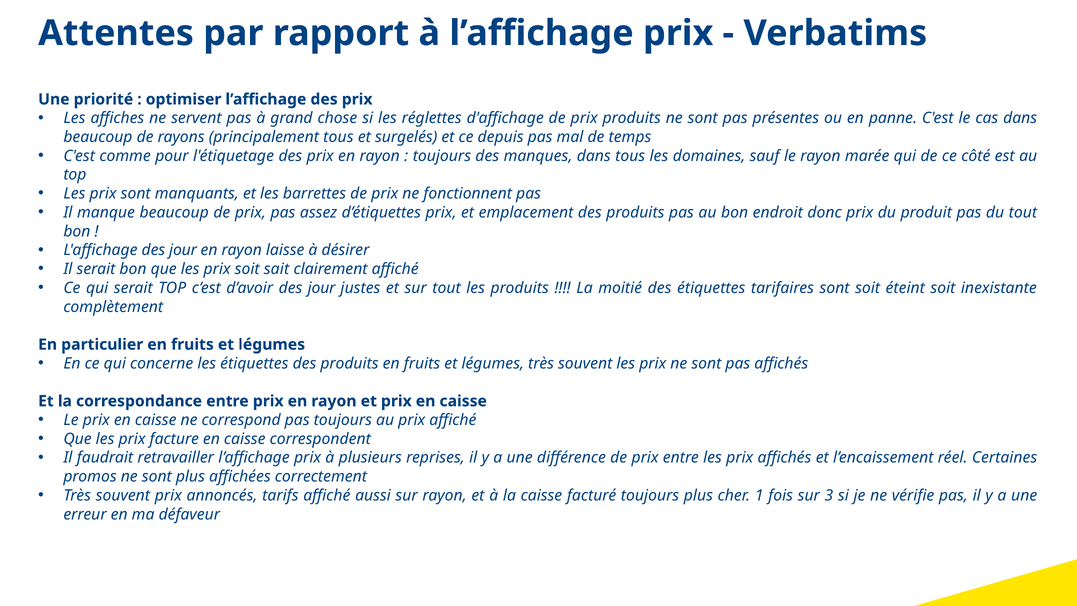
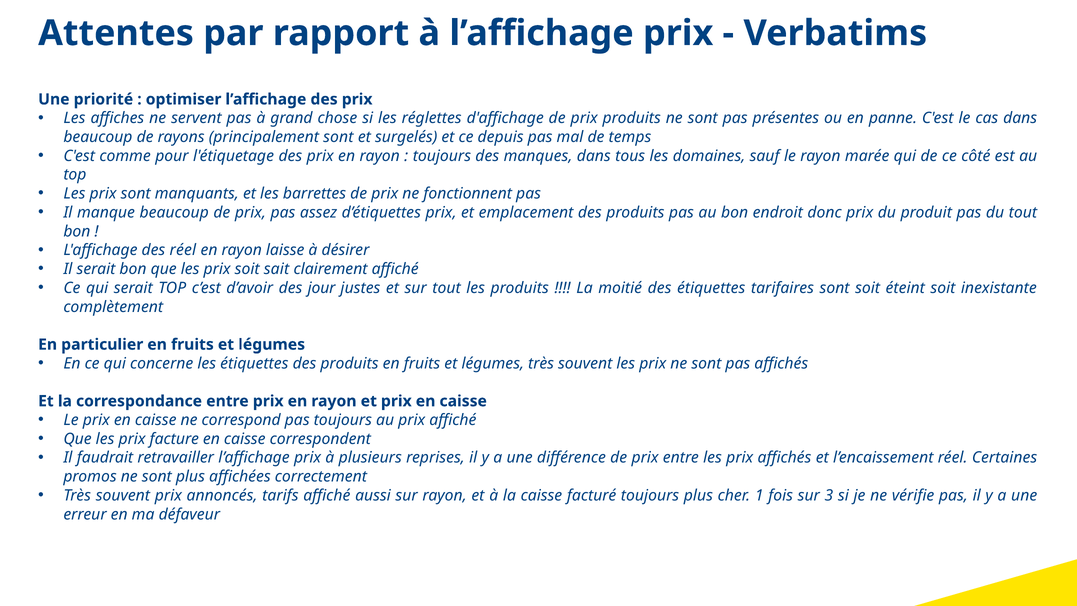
principalement tous: tous -> sont (338, 137)
L'affichage des jour: jour -> réel (183, 250)
